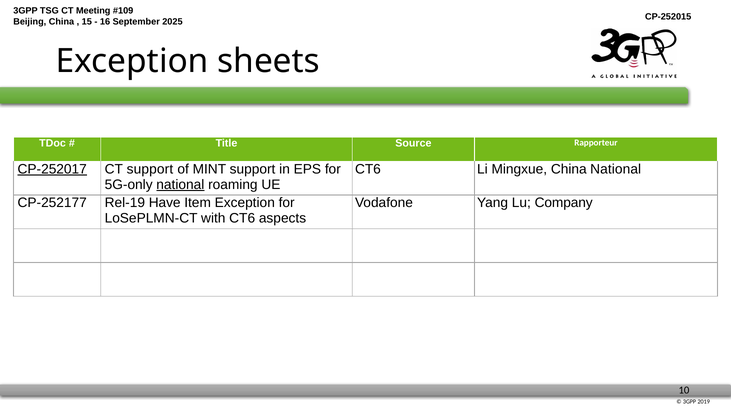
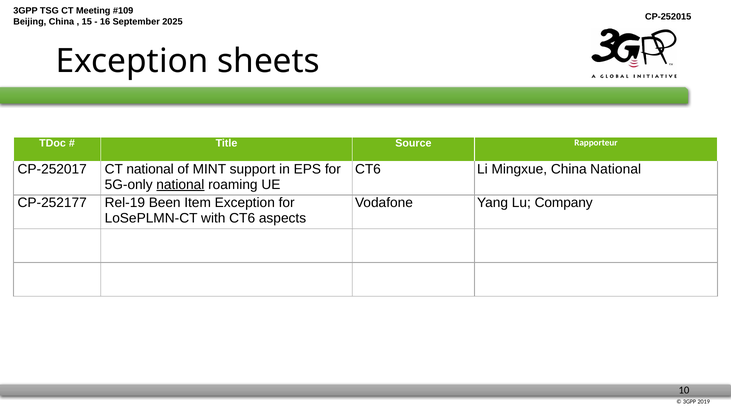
CP-252017 underline: present -> none (52, 169)
CT support: support -> national (150, 169)
Have: Have -> Been (165, 203)
